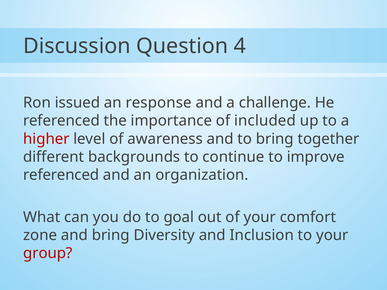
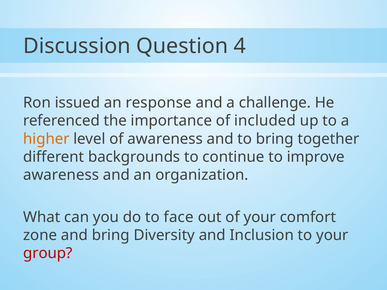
higher colour: red -> orange (46, 139)
referenced: referenced -> awareness (61, 175)
goal: goal -> face (179, 217)
